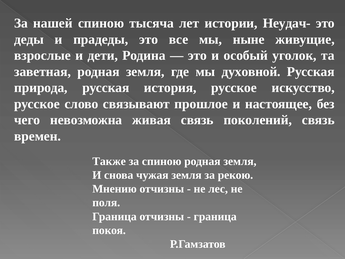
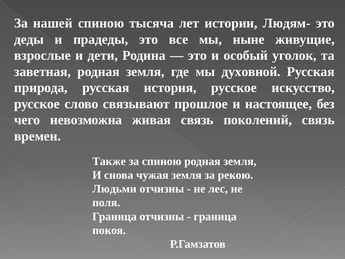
Неудач-: Неудач- -> Людям- (287, 23)
Мнению: Мнению -> Людьми (114, 189)
